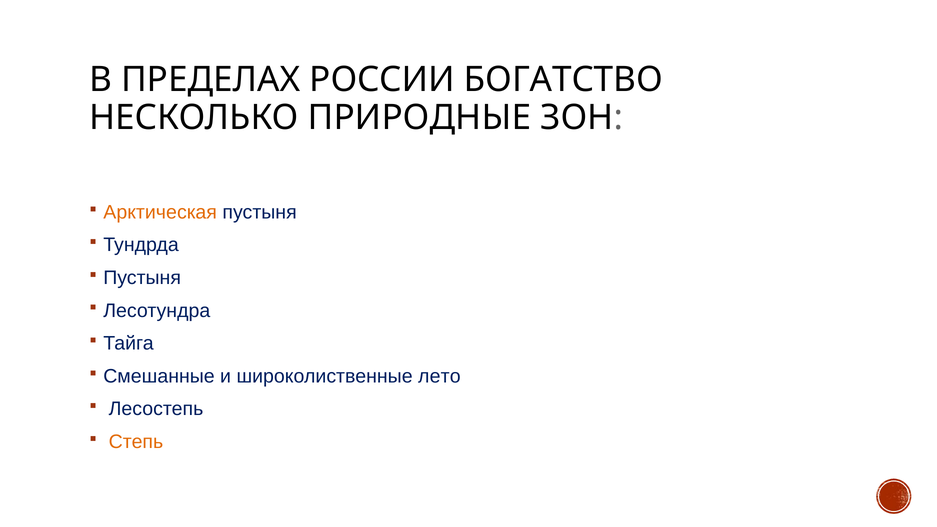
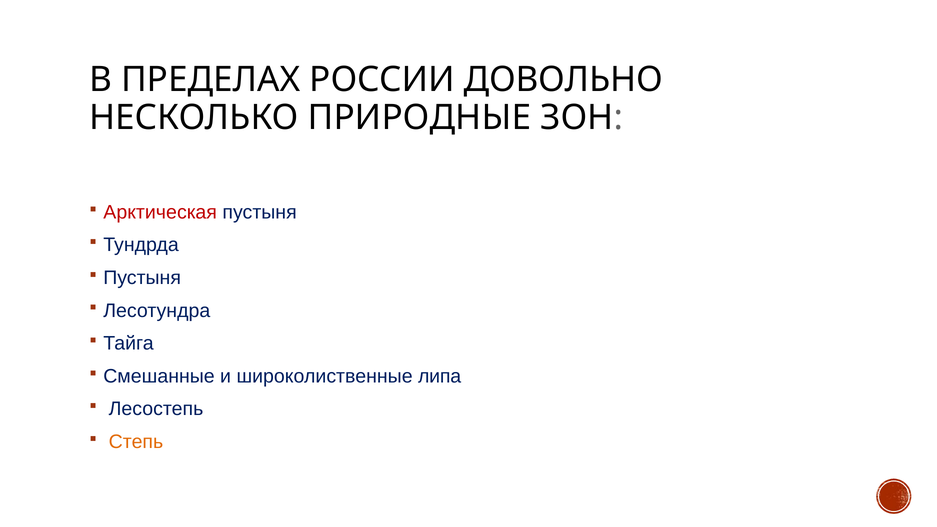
БОГАТСТВО: БОГАТСТВО -> ДОВОЛЬНО (563, 80)
Арктическая colour: orange -> red (160, 212)
лето: лето -> липа (440, 376)
